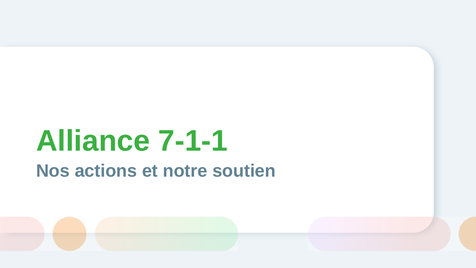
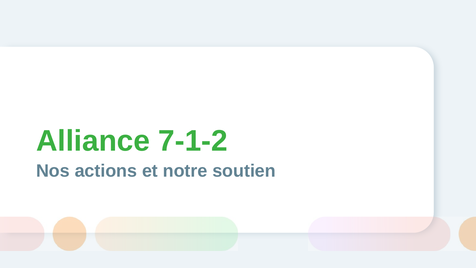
7-1-1: 7-1-1 -> 7-1-2 (193, 141)
